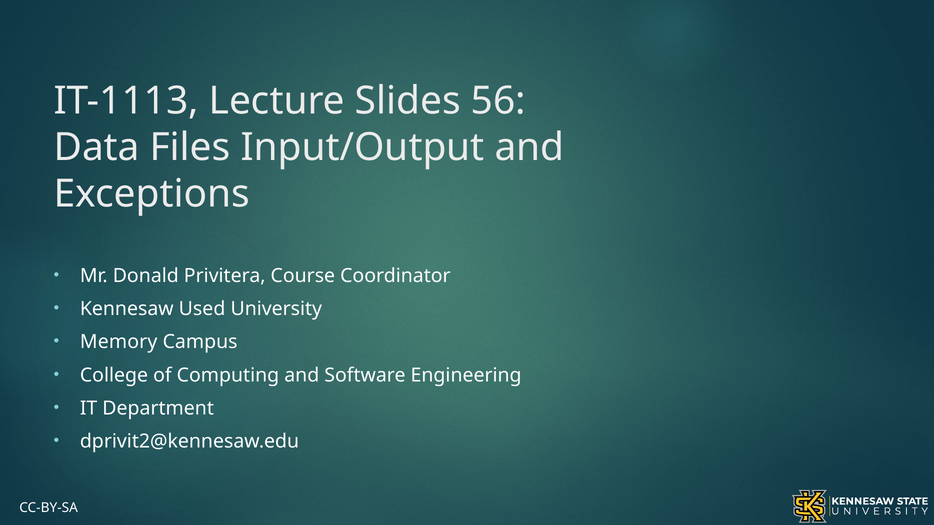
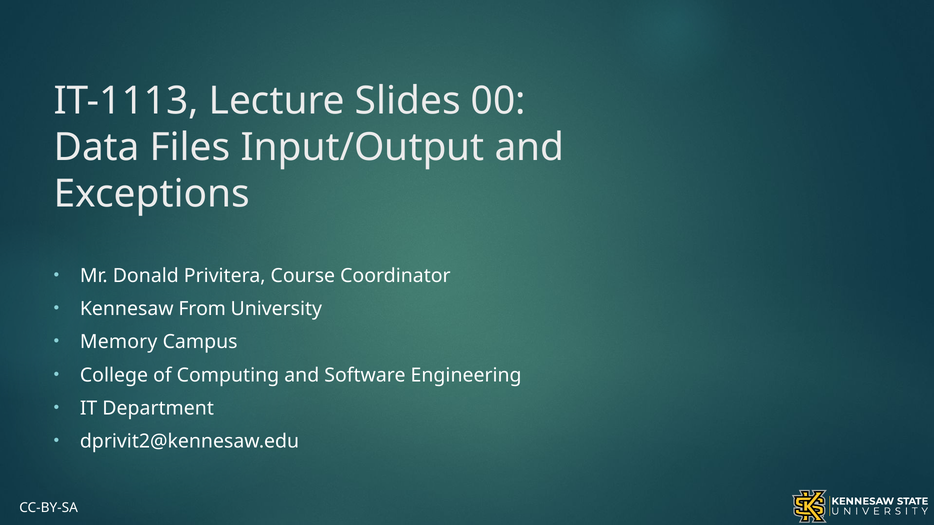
56: 56 -> 00 (498, 101)
Used: Used -> From (202, 309)
